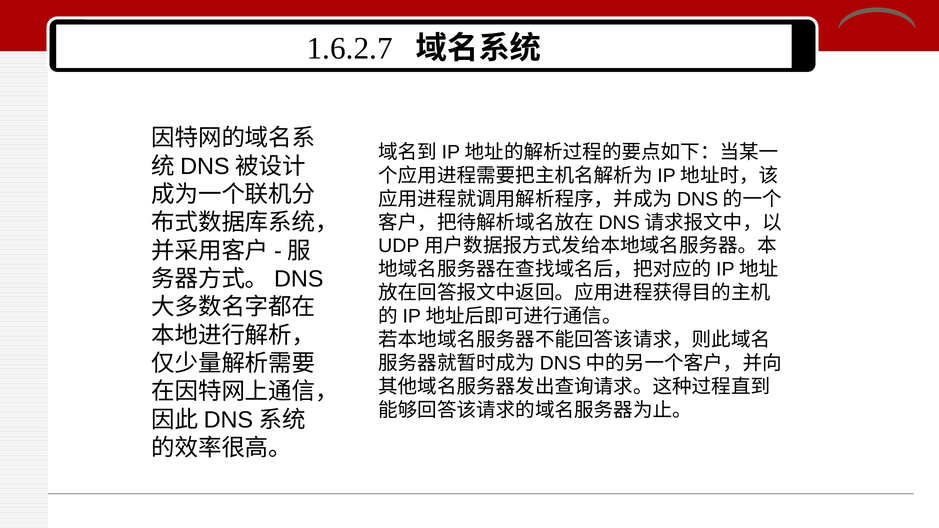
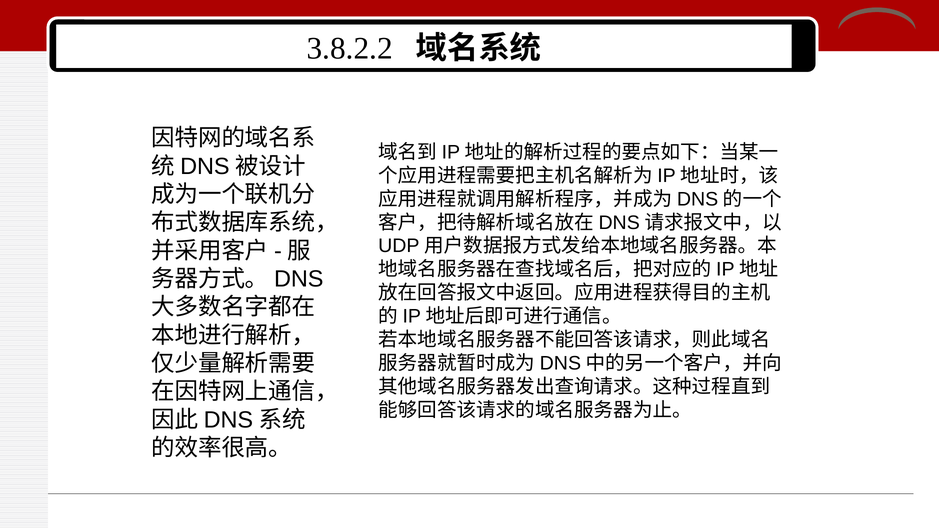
1.6.2.7: 1.6.2.7 -> 3.8.2.2 (350, 48)
